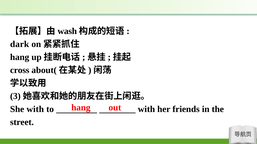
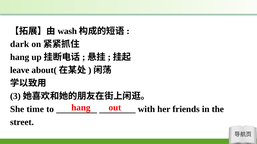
cross: cross -> leave (20, 70)
She with: with -> time (35, 110)
